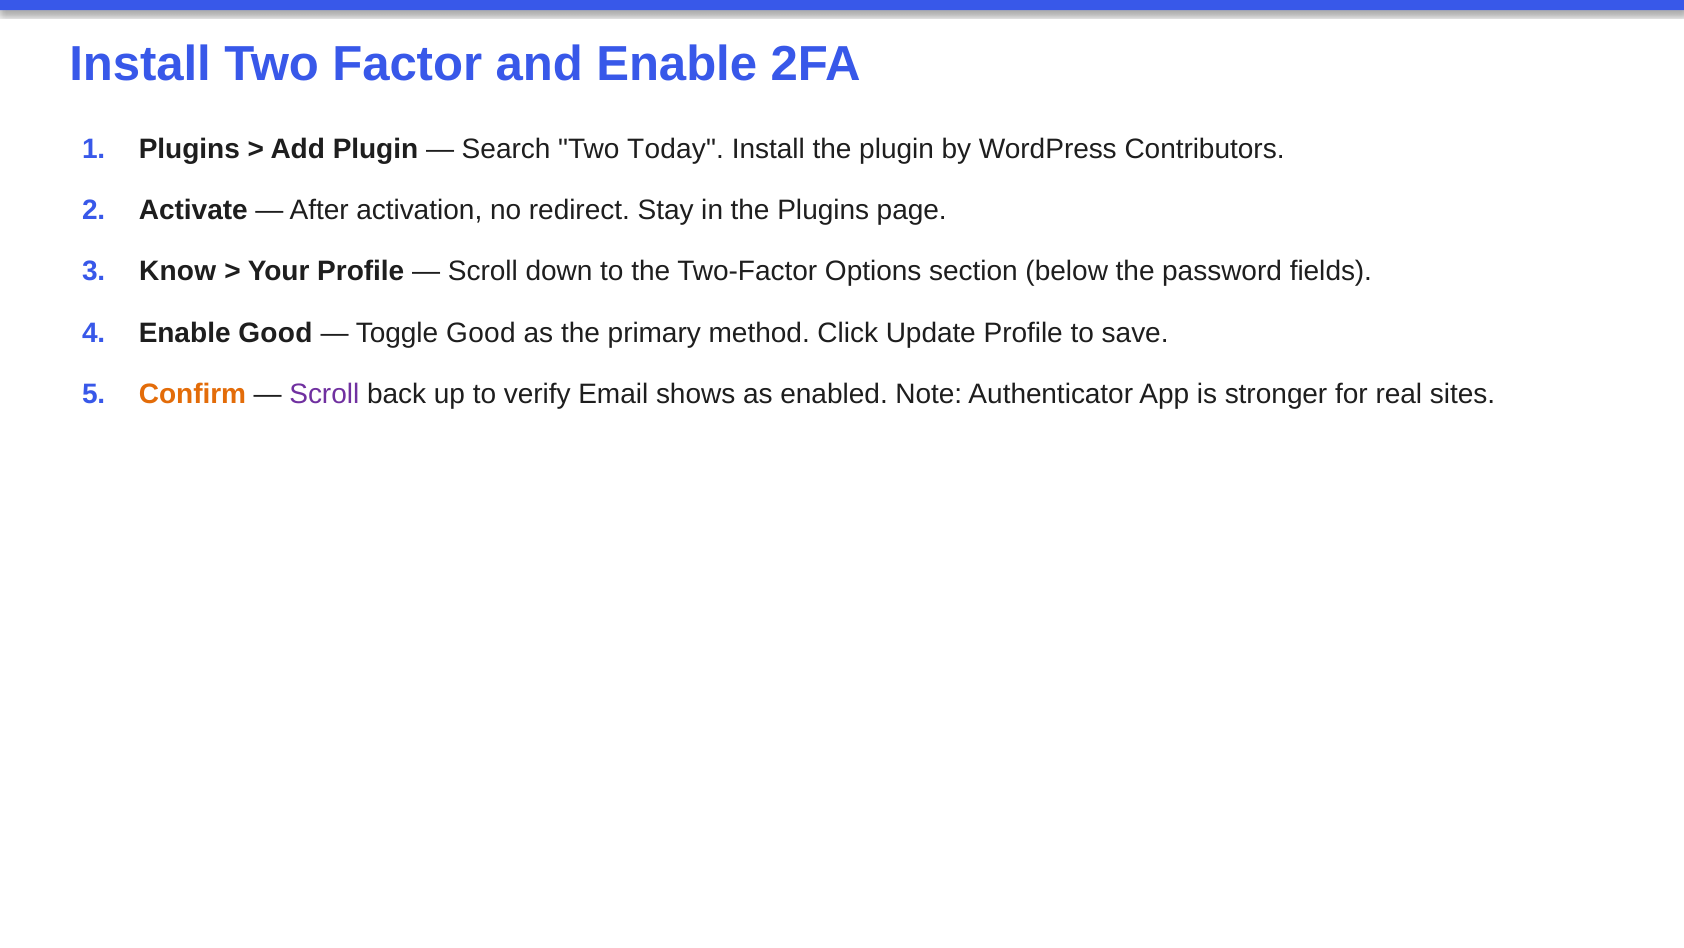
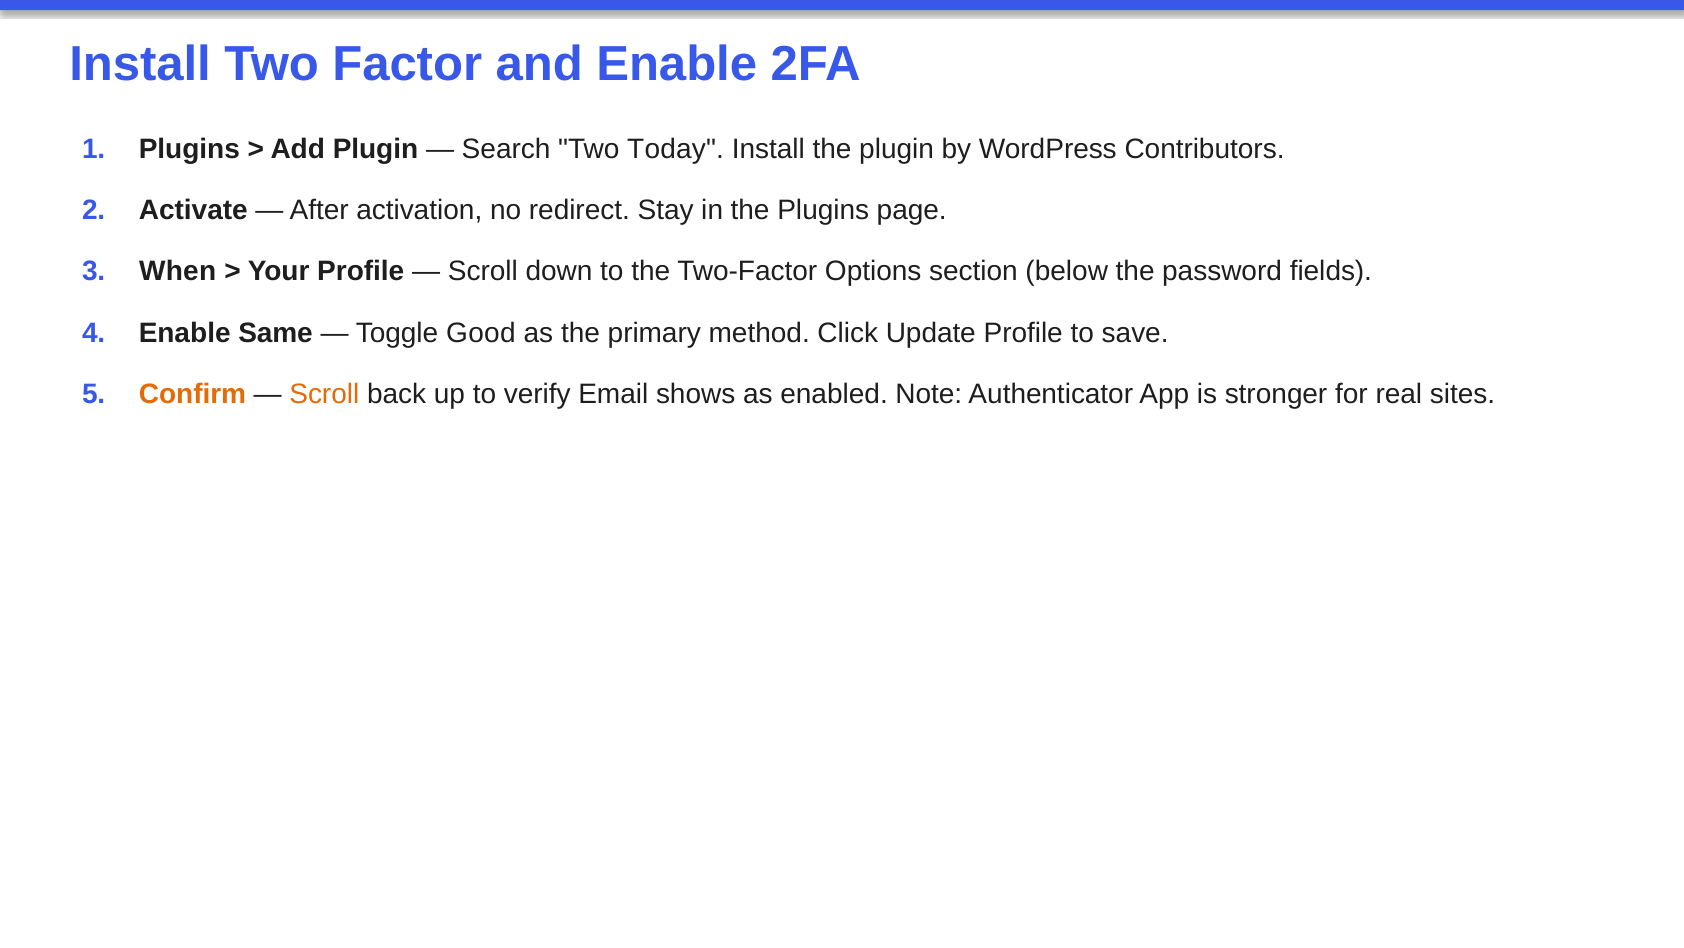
Know: Know -> When (178, 271)
Enable Good: Good -> Same (276, 333)
Scroll colour: purple -> orange (324, 394)
